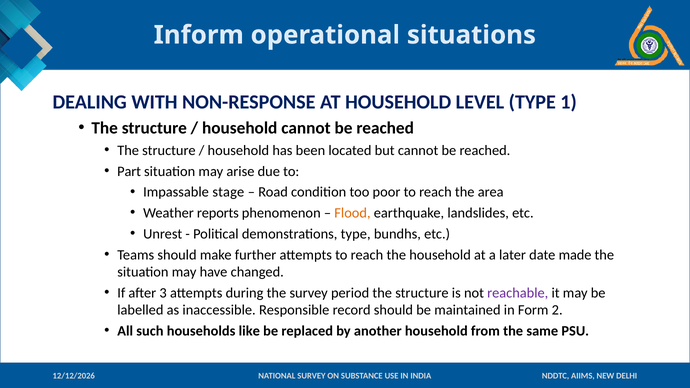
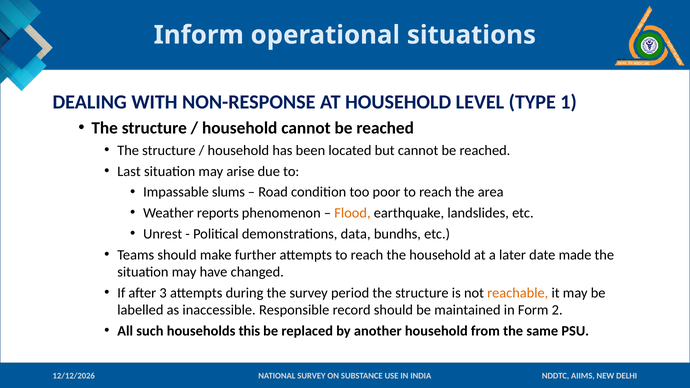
Part: Part -> Last (129, 171)
stage: stage -> slums (228, 192)
demonstrations type: type -> data (356, 234)
reachable colour: purple -> orange (518, 293)
like: like -> this (249, 331)
